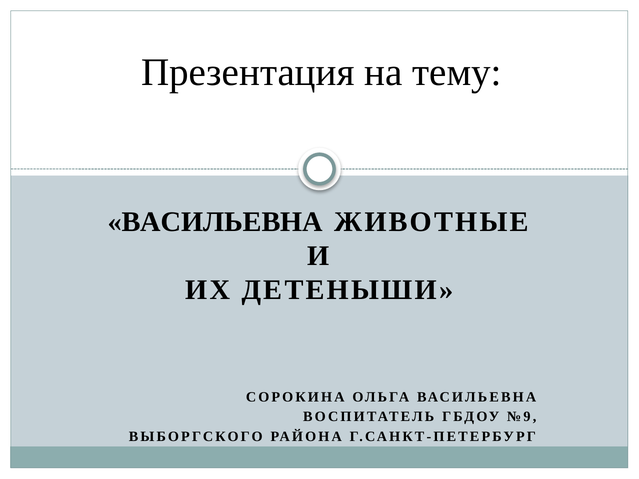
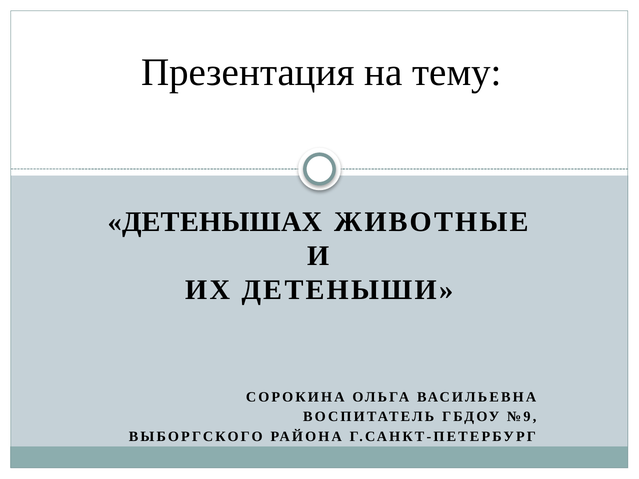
ВАСИЛЬЕВНА: ВАСИЛЬЕВНА -> ДЕТЕНЫШАХ (215, 222)
